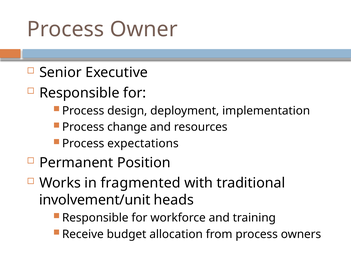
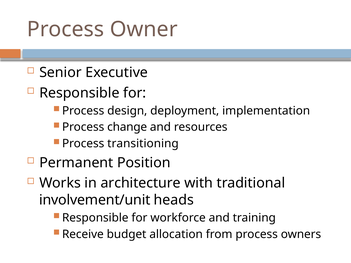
expectations: expectations -> transitioning (143, 144)
fragmented: fragmented -> architecture (141, 183)
